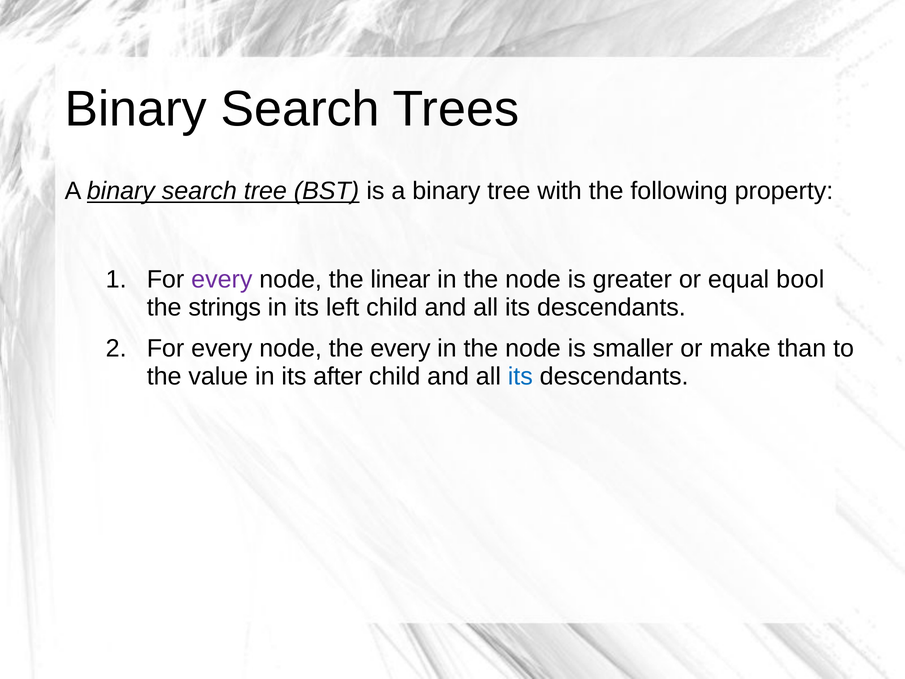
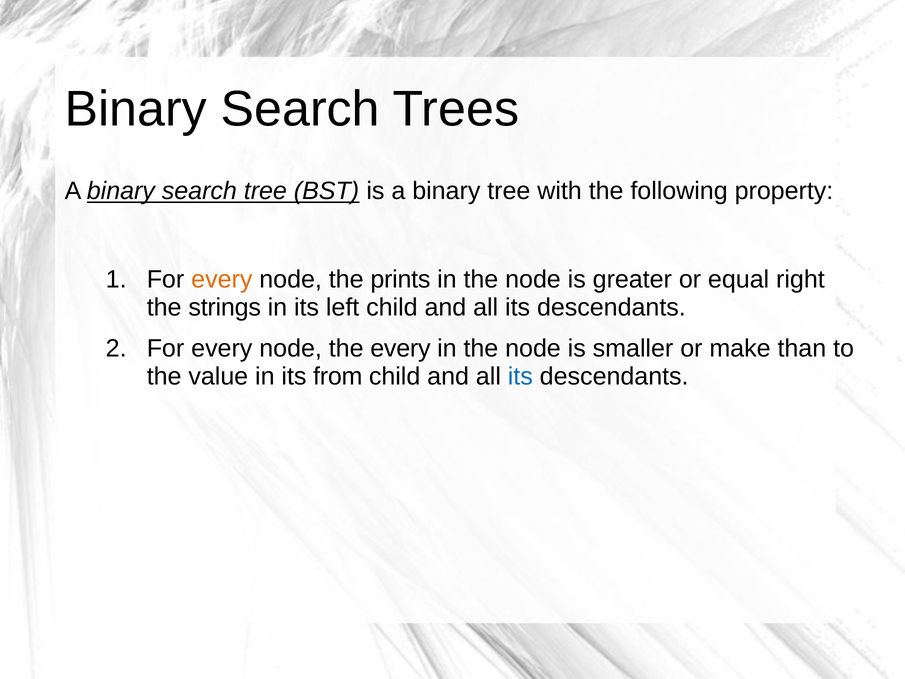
every colour: purple -> orange (222, 279)
linear: linear -> prints (400, 279)
bool: bool -> right (800, 279)
after: after -> from (338, 376)
